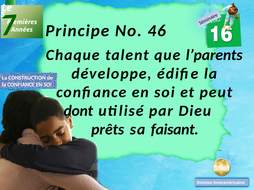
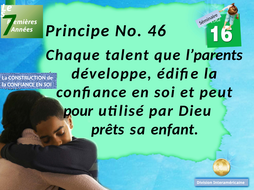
dont: dont -> pour (78, 111)
faisant: faisant -> enfant (175, 130)
